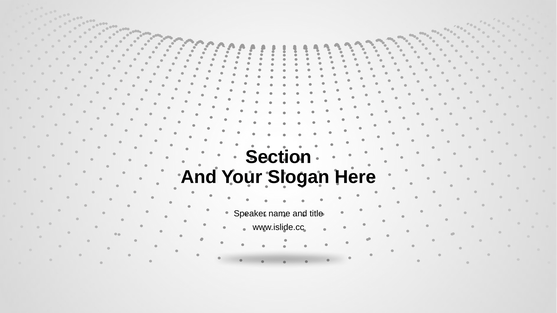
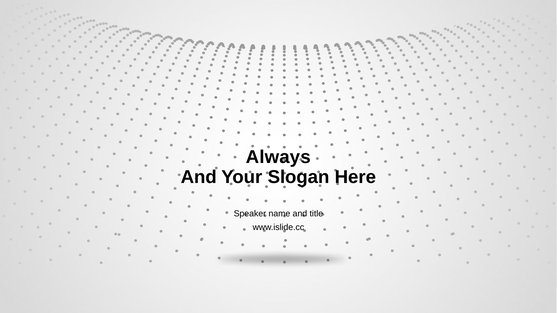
Section: Section -> Always (278, 157)
